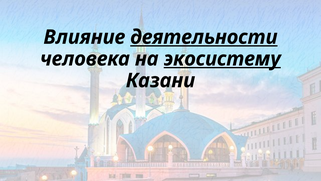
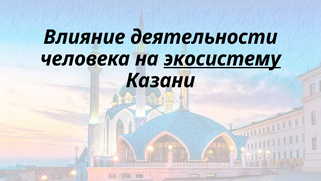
деятельности underline: present -> none (204, 37)
